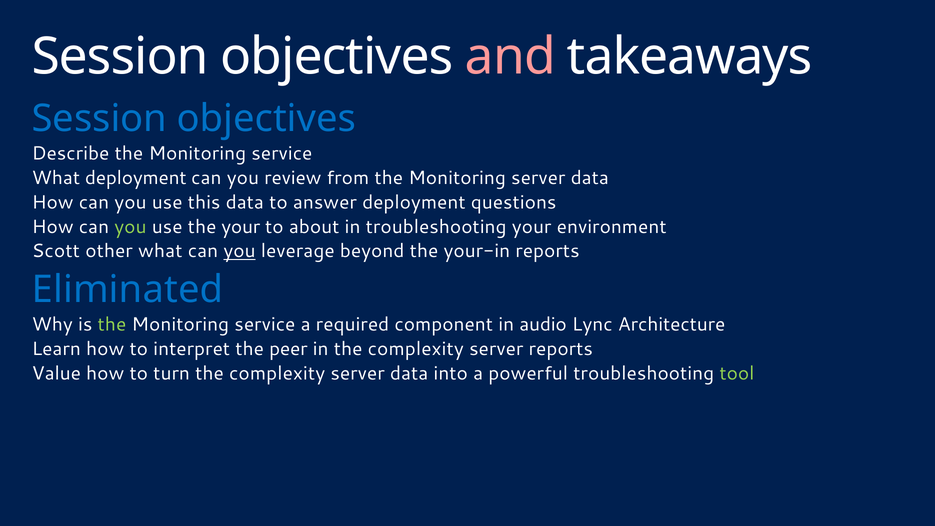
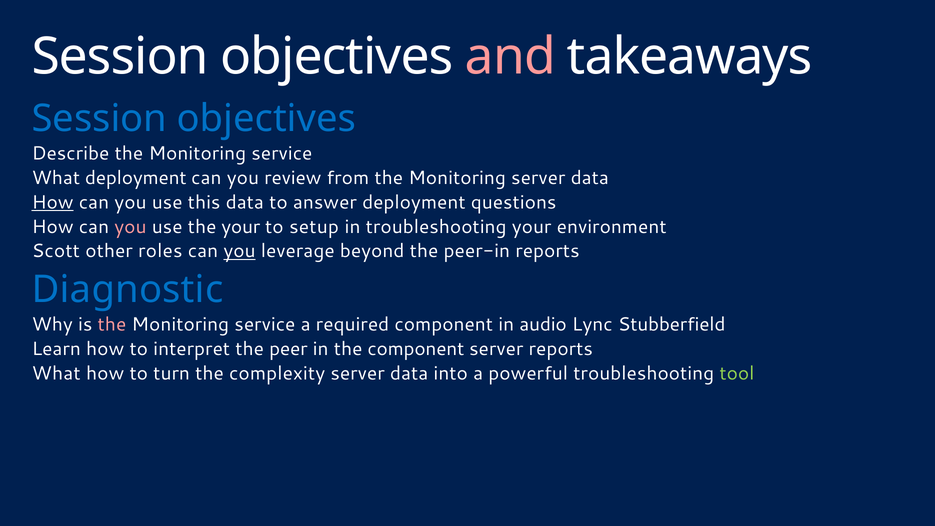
How underline: none -> present (53, 202)
you colour: light green -> pink (130, 227)
about: about -> setup (314, 227)
other what: what -> roles (160, 251)
your-in: your-in -> peer-in (477, 251)
Eliminated: Eliminated -> Diagnostic (128, 290)
the colour: light green -> pink (112, 324)
Architecture: Architecture -> Stubberfield (672, 324)
in the complexity: complexity -> component (416, 349)
Value: Value -> What (56, 373)
